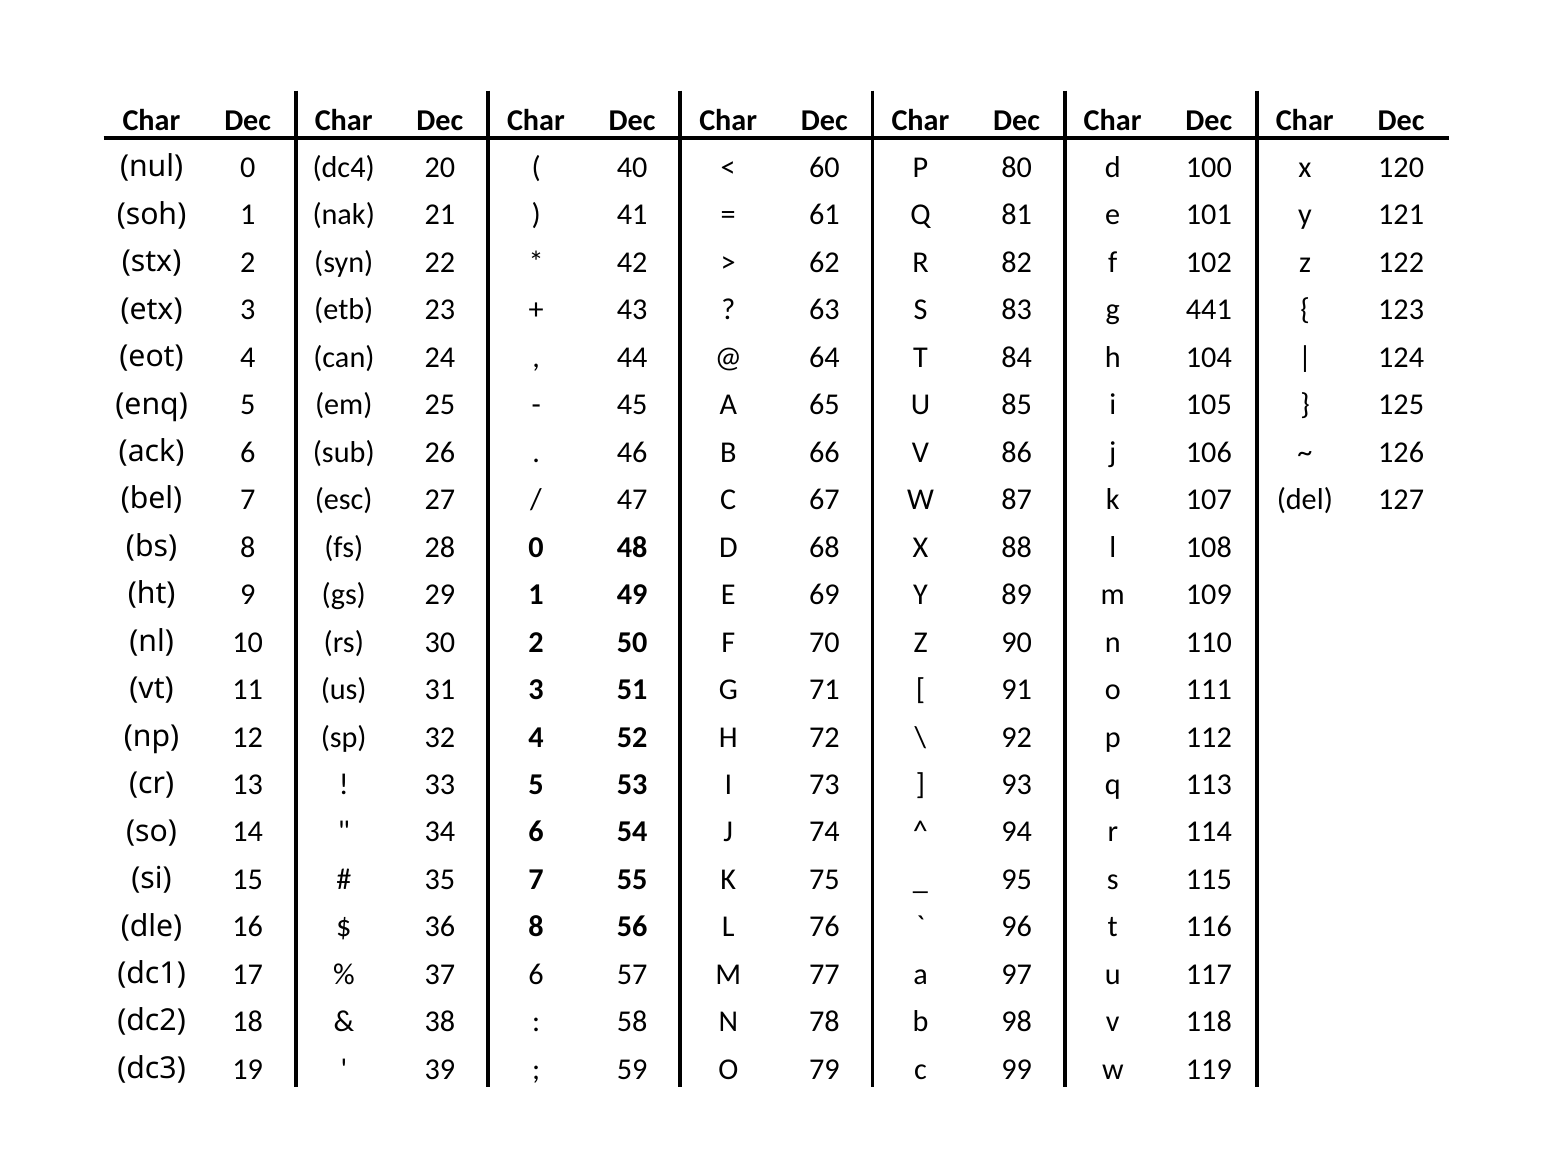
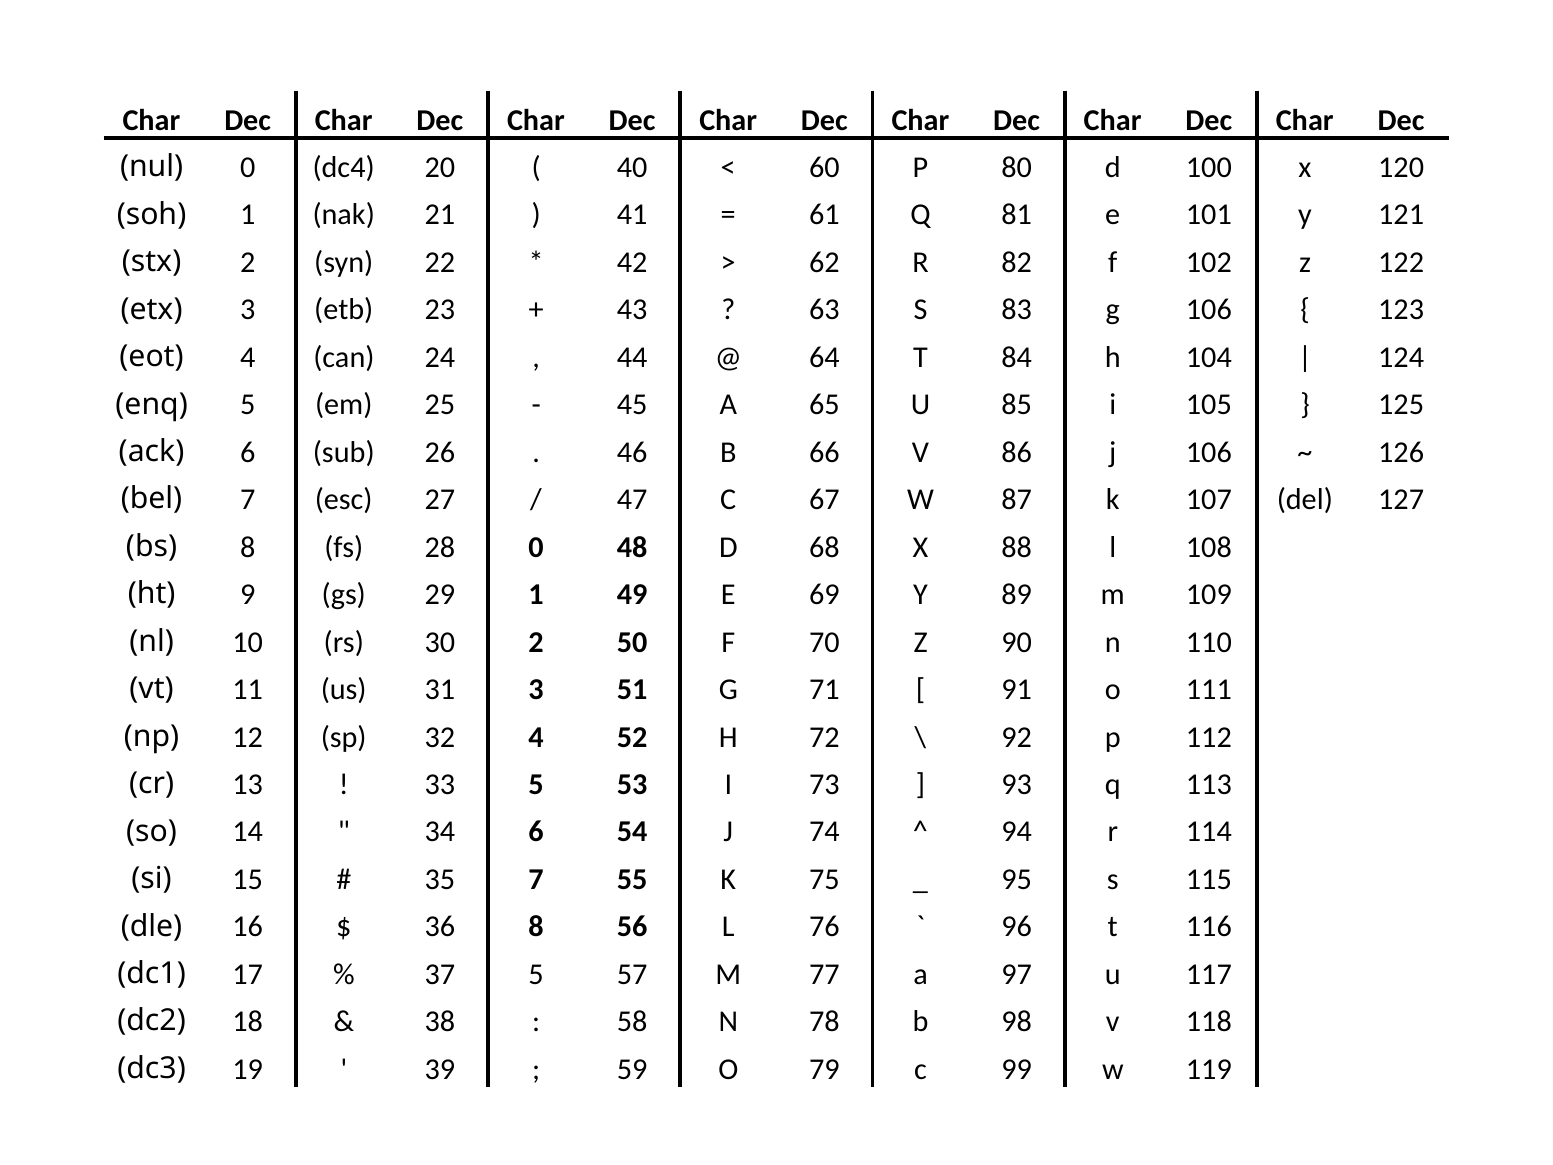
g 441: 441 -> 106 (1209, 310)
37 6: 6 -> 5 (536, 974)
